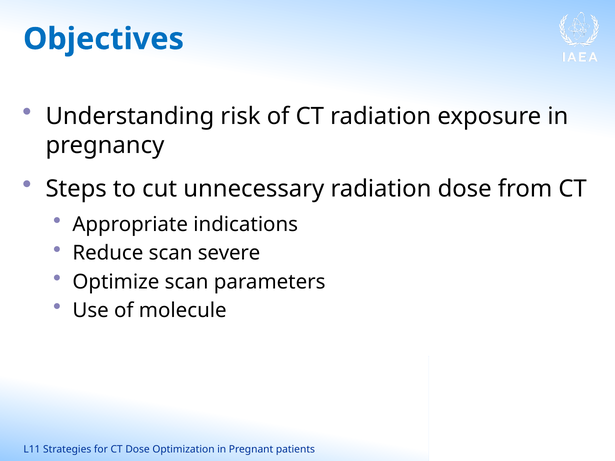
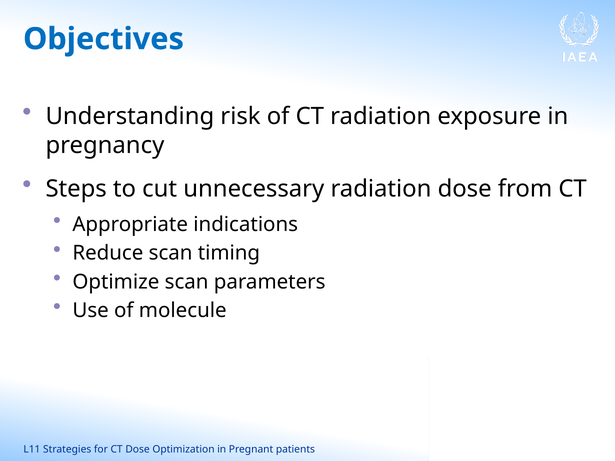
severe: severe -> timing (229, 253)
